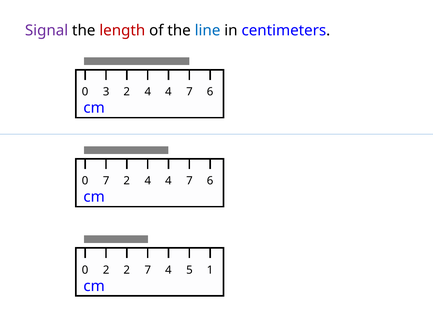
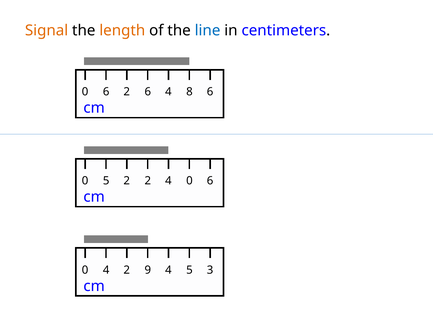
Signal colour: purple -> orange (47, 30)
length colour: red -> orange (122, 30)
3: 3 -> 6 (106, 92)
4: 4 -> 6 (148, 92)
7: 7 -> 8 (189, 92)
0 7: 7 -> 5 (106, 181)
4: 4 -> 2 (148, 181)
7: 7 -> 0 (189, 181)
0 2: 2 -> 4 (106, 270)
2 7: 7 -> 9 (148, 270)
1: 1 -> 3 (210, 270)
